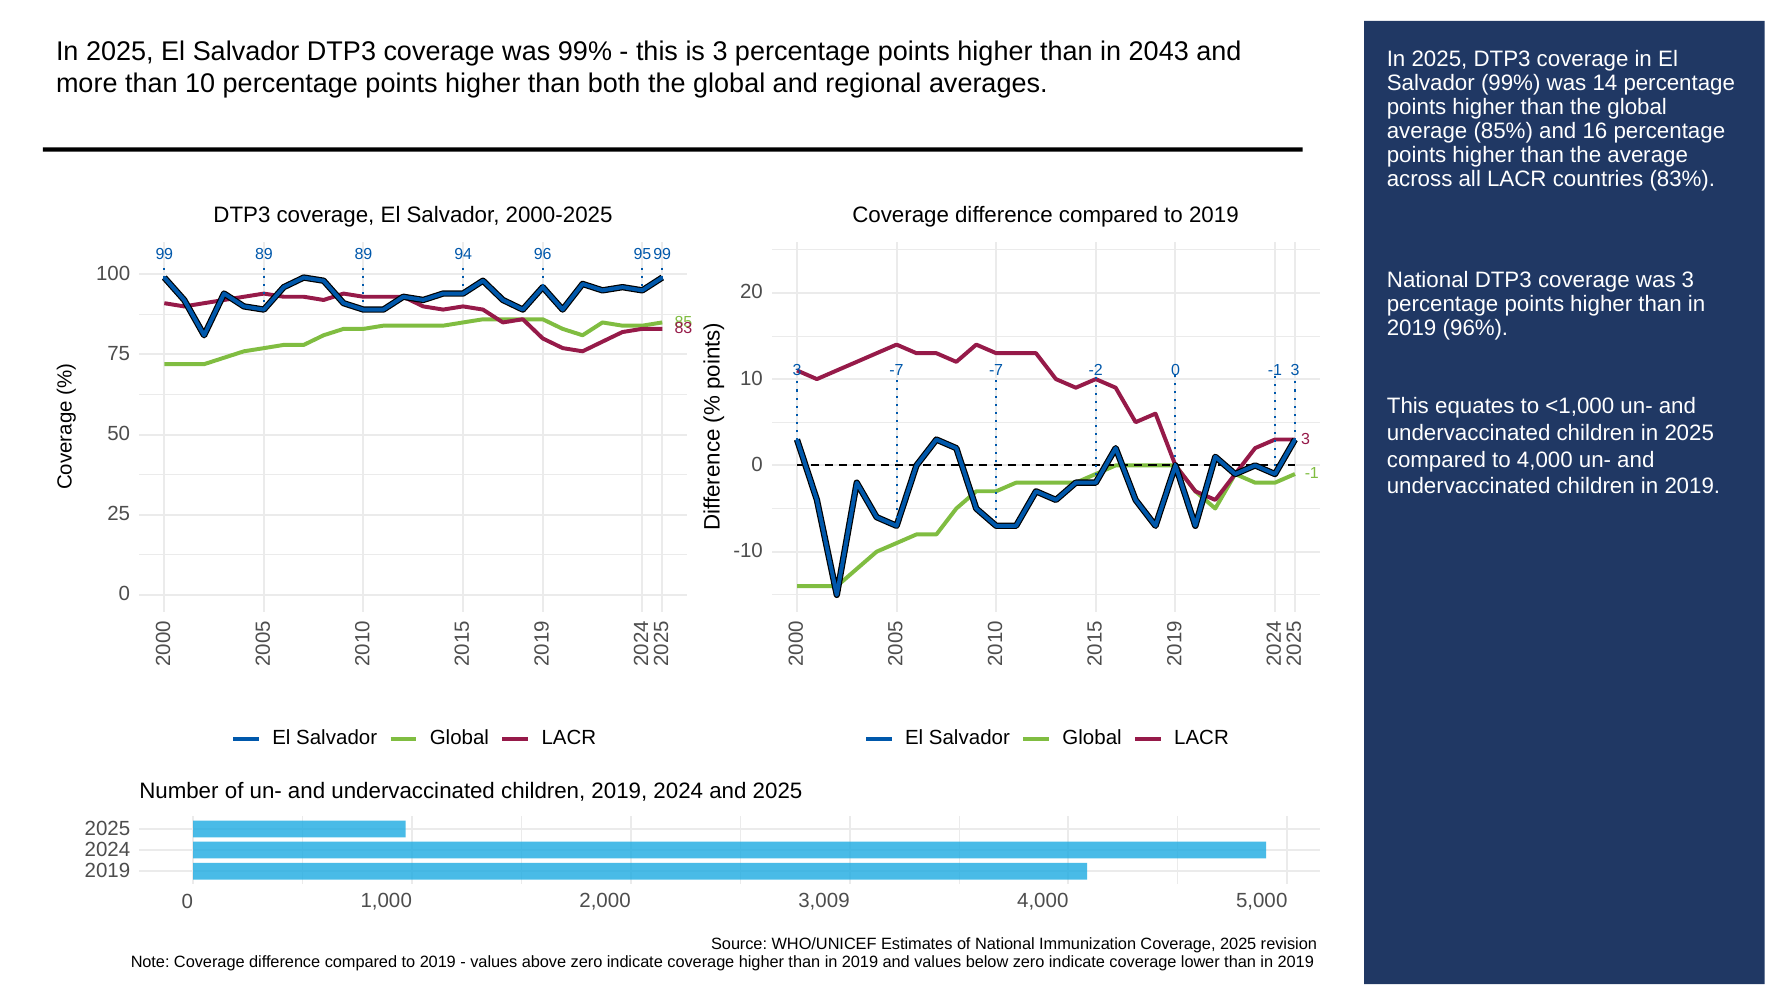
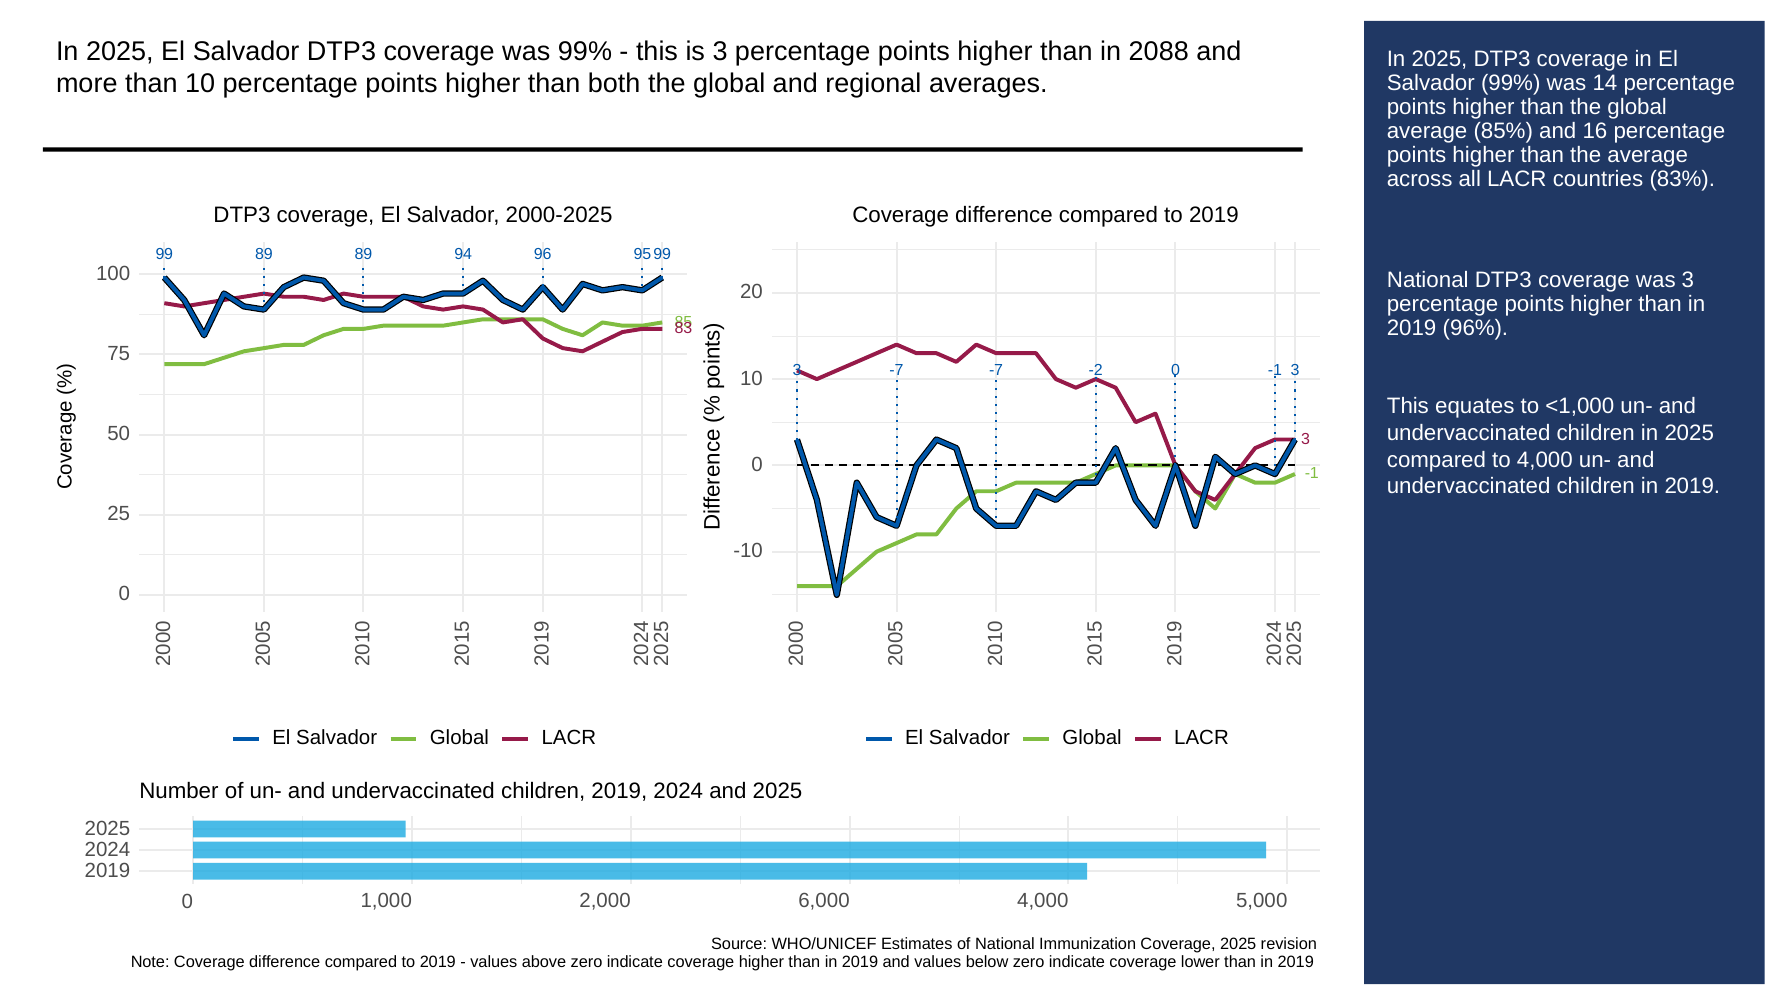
2043: 2043 -> 2088 (1159, 52)
3,009: 3,009 -> 6,000 (824, 900)
